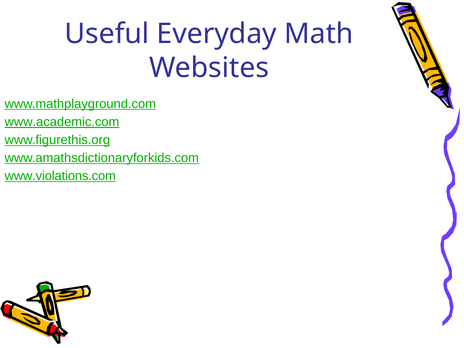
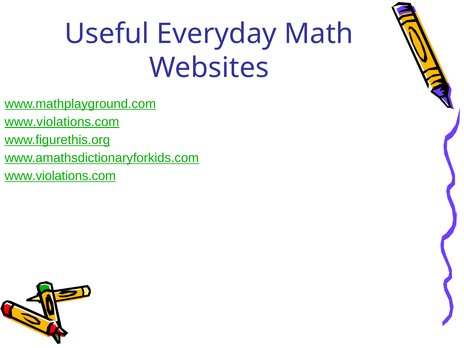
www.academic.com: www.academic.com -> www.violations.com (62, 122)
